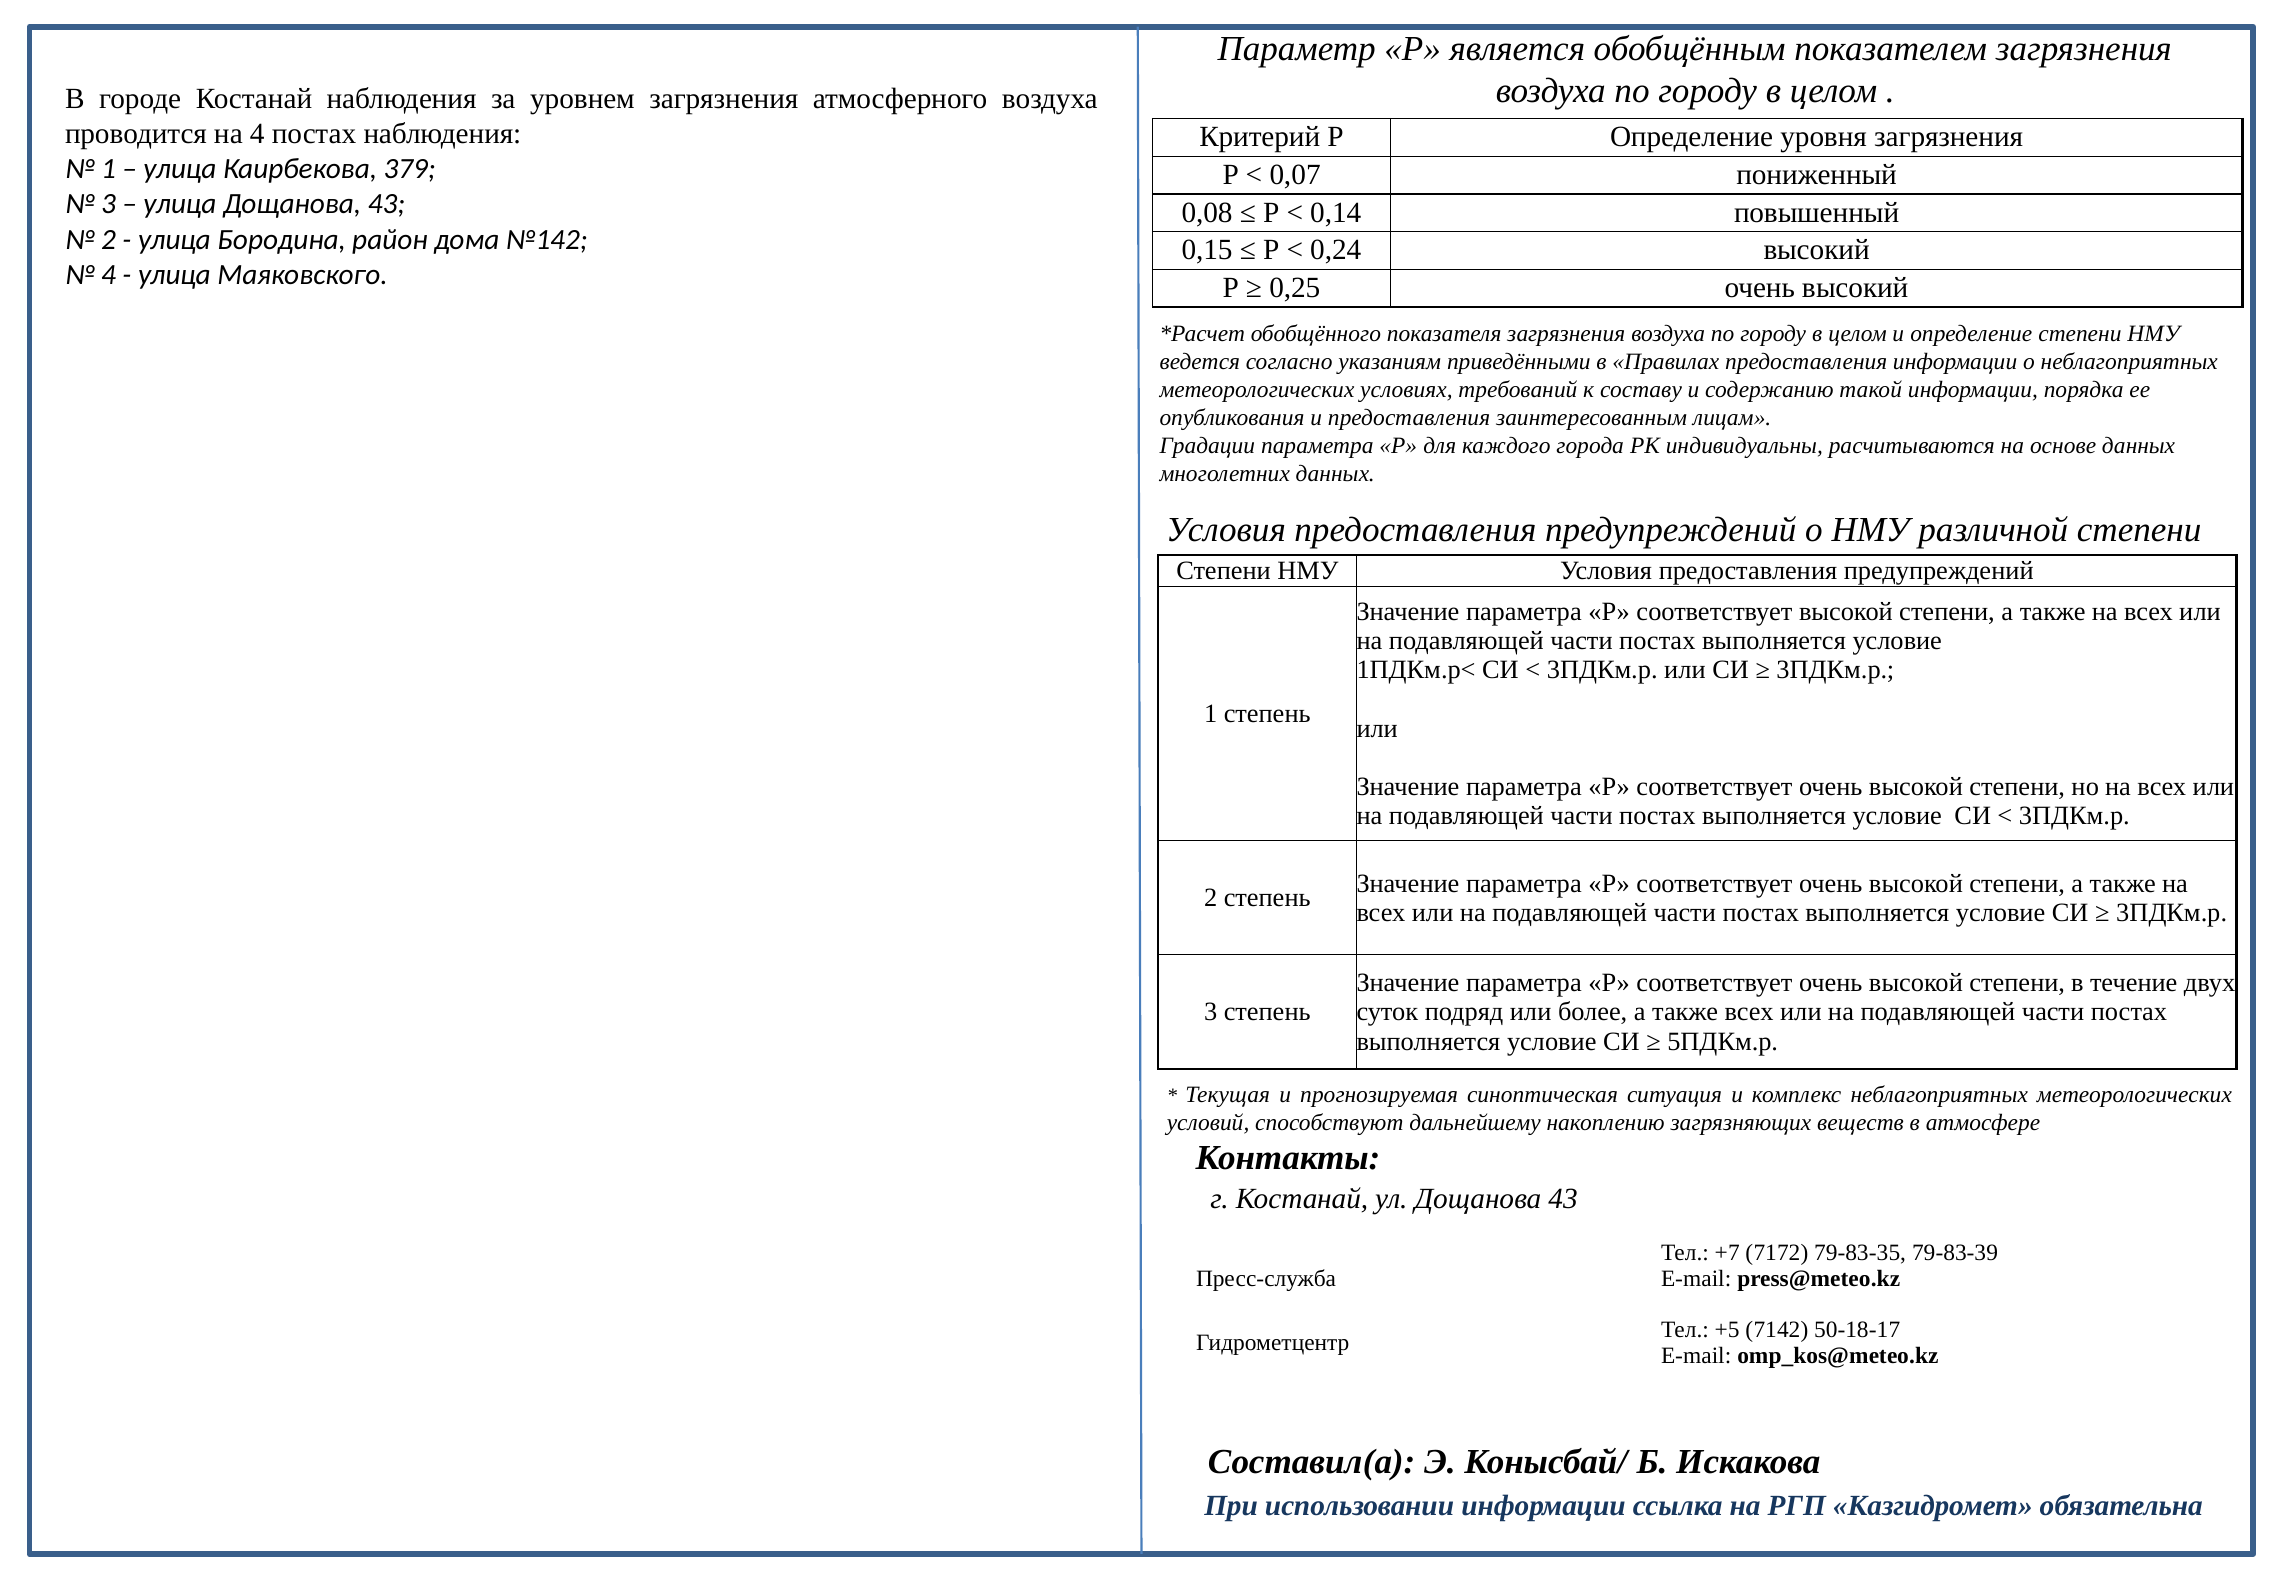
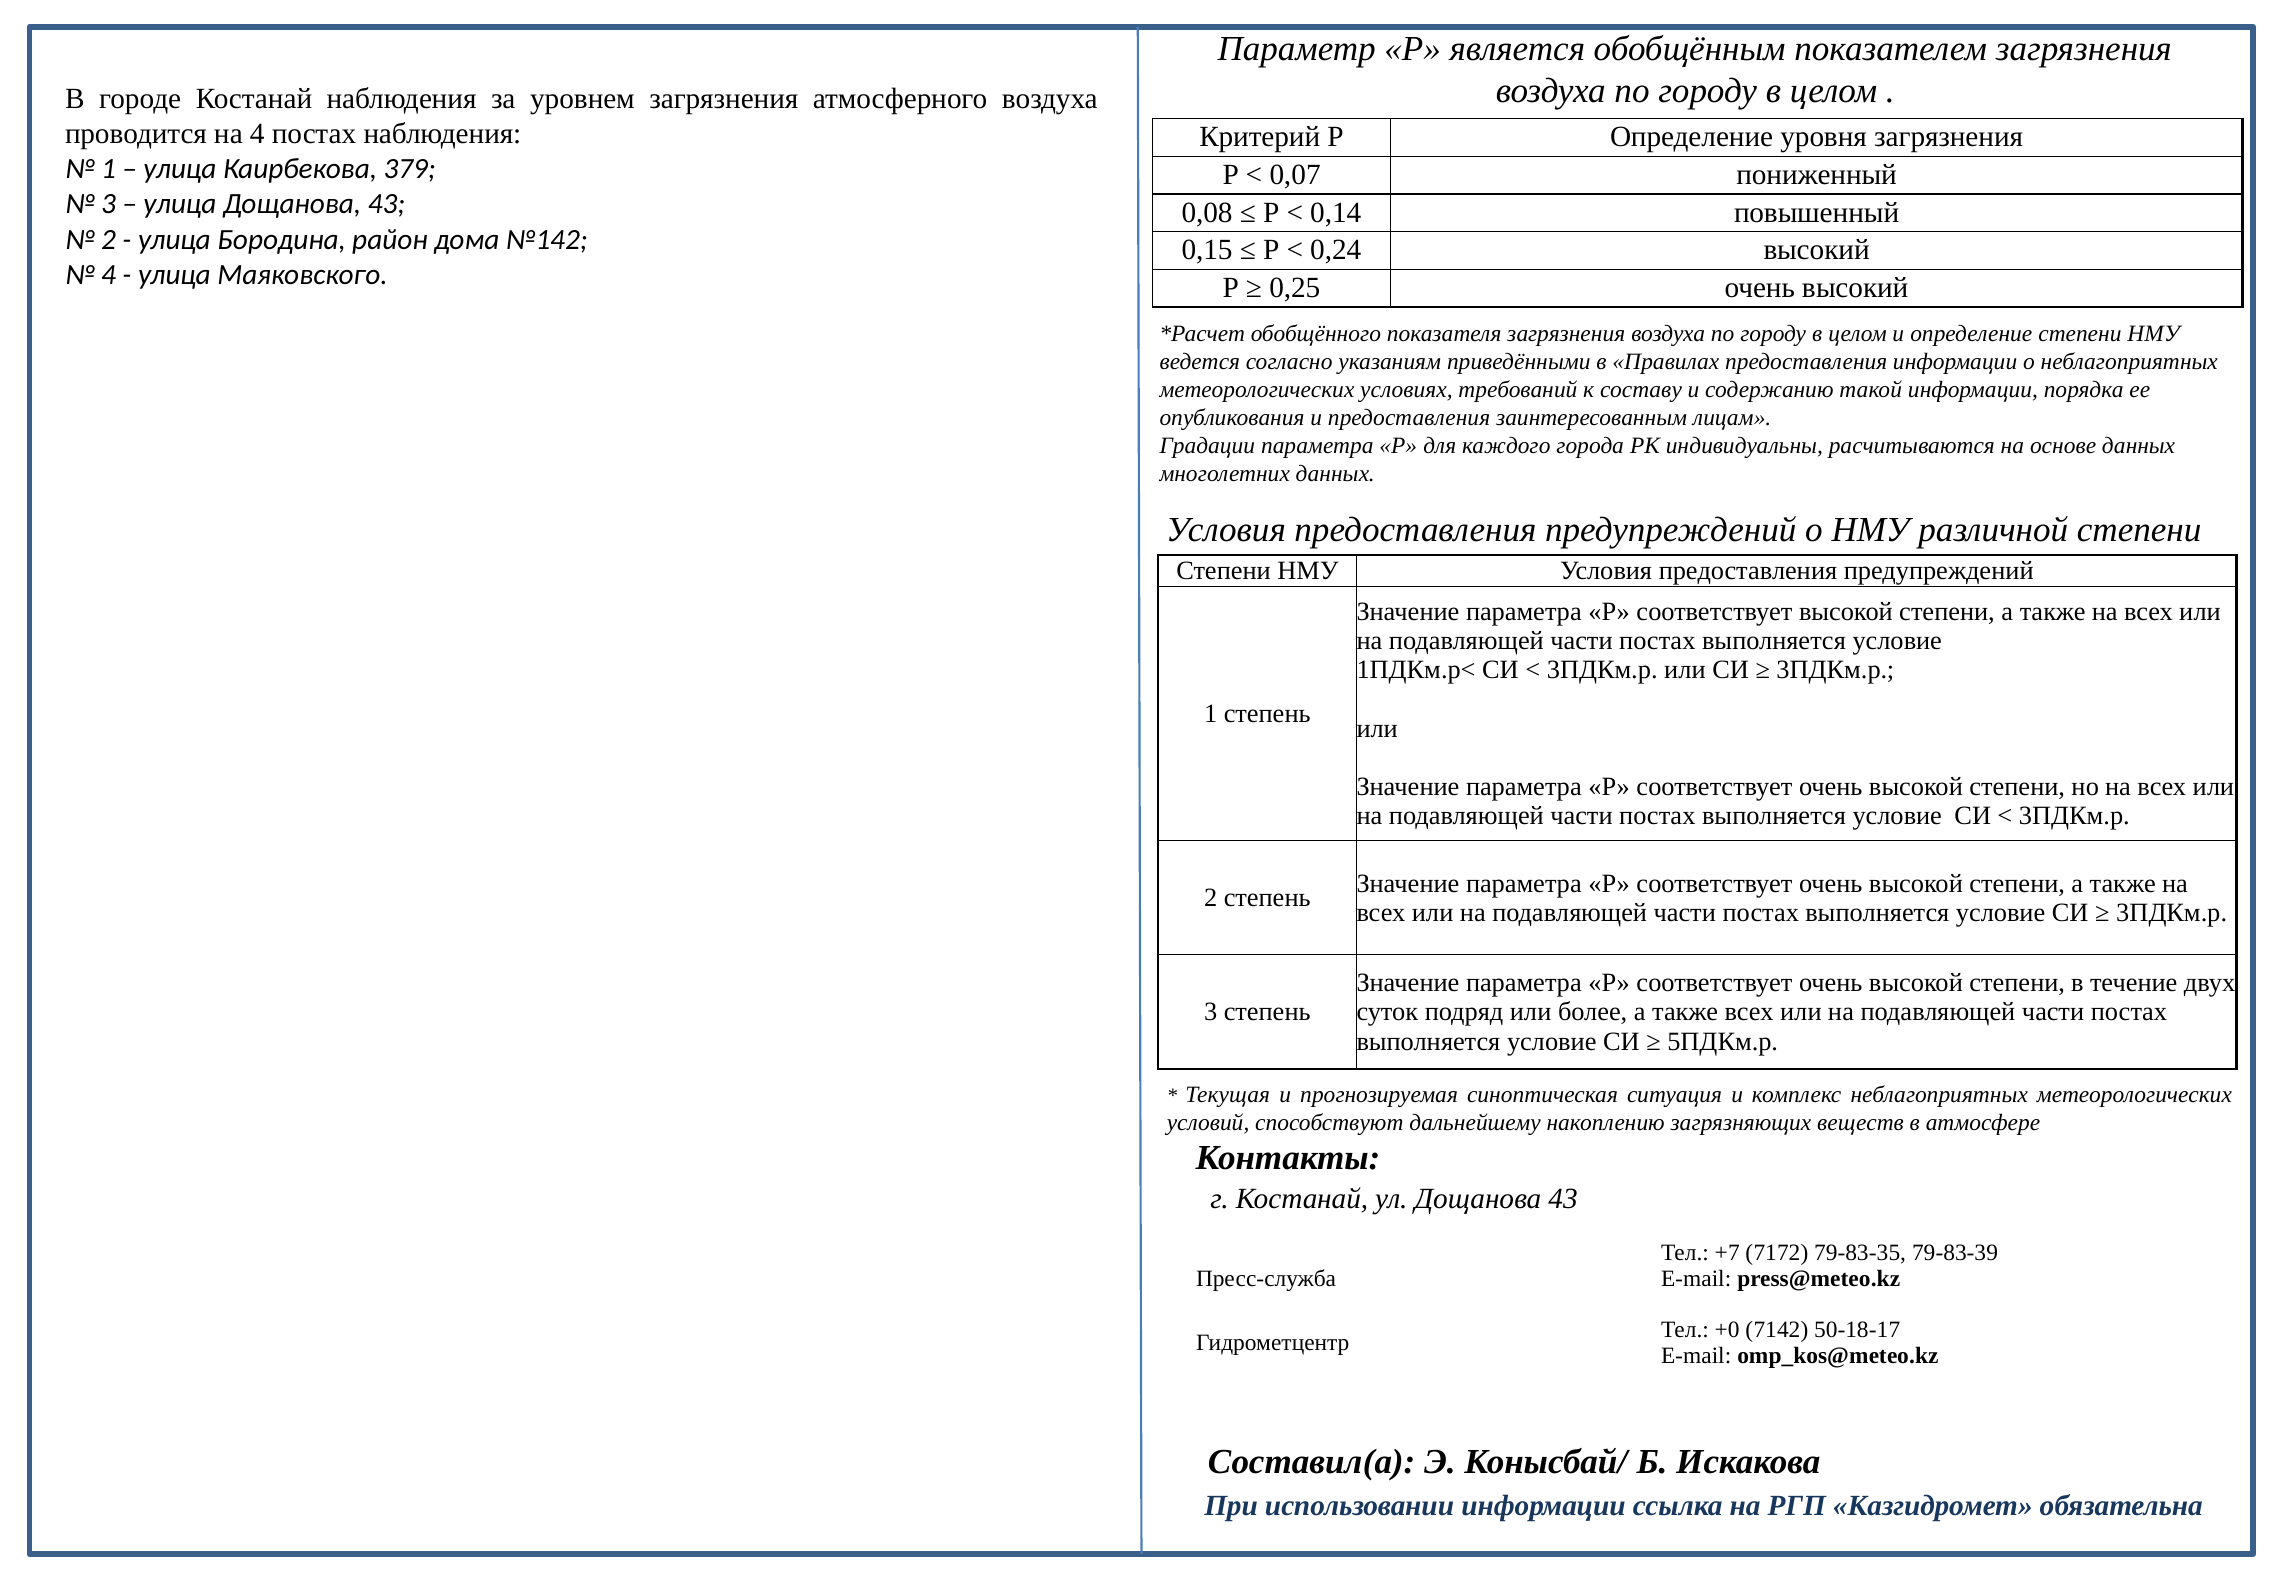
+5: +5 -> +0 (1727, 1330)
